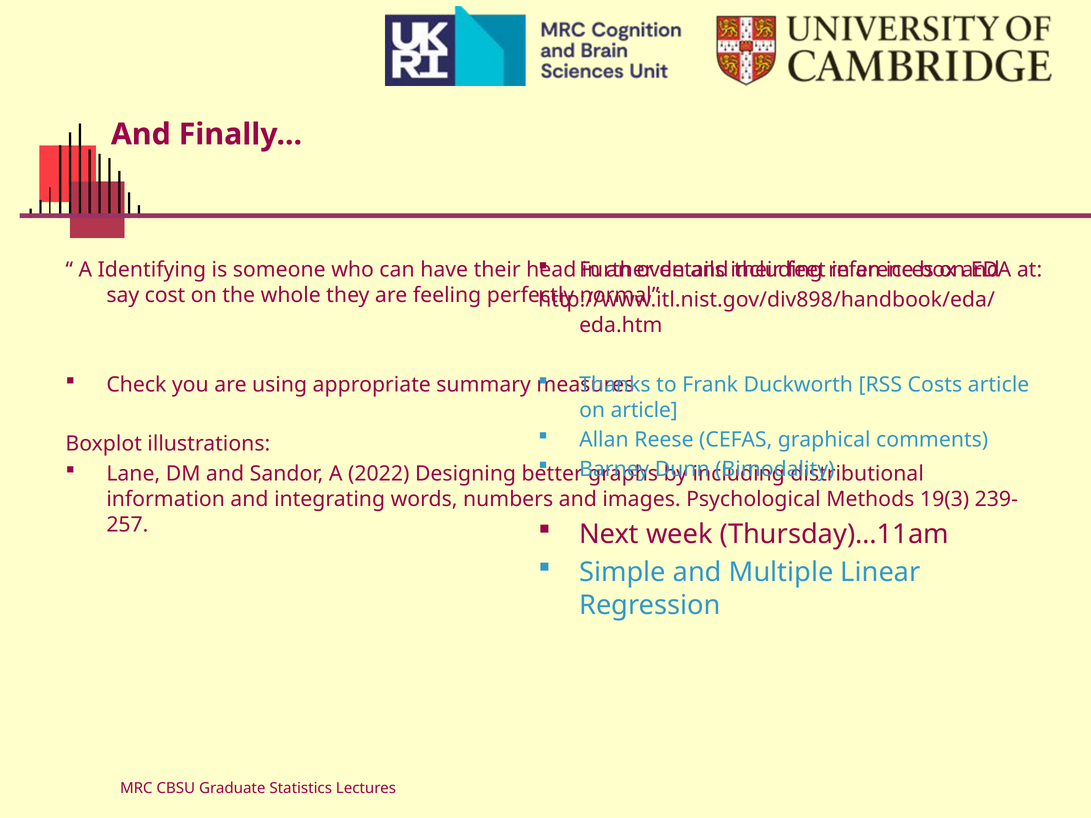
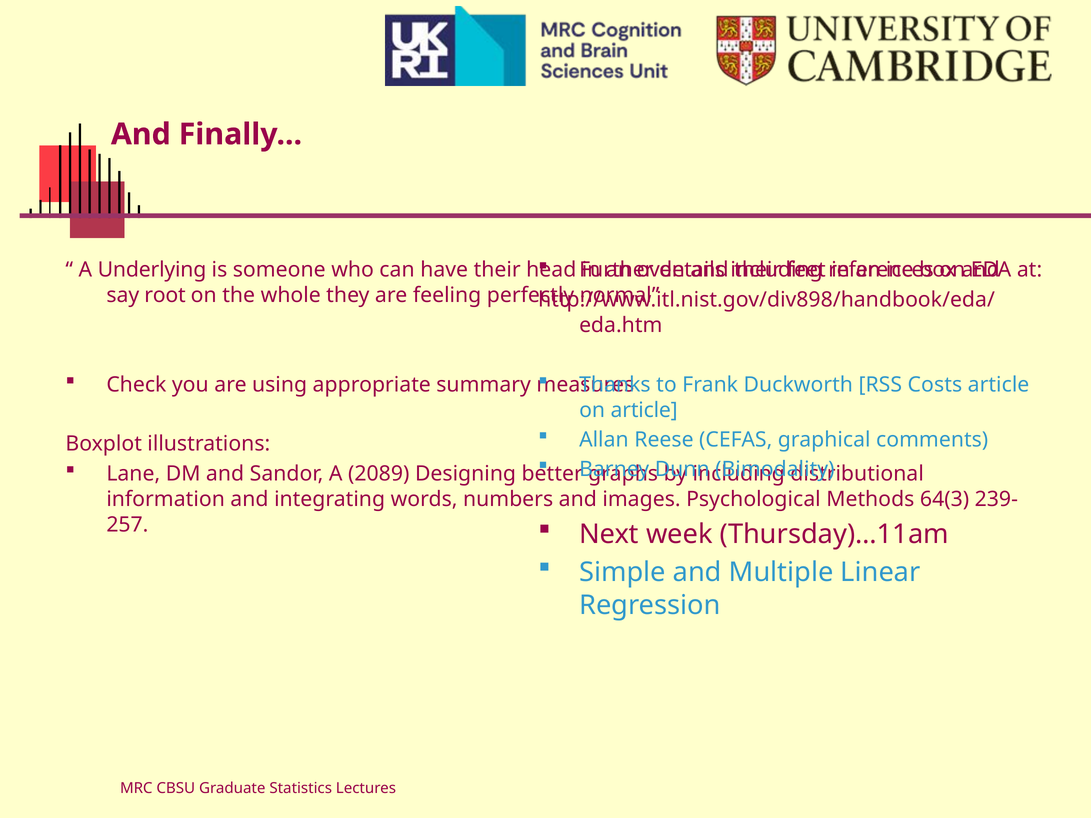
Identifying: Identifying -> Underlying (152, 270)
cost: cost -> root (165, 296)
2022: 2022 -> 2089 (379, 474)
19(3: 19(3 -> 64(3 (945, 499)
